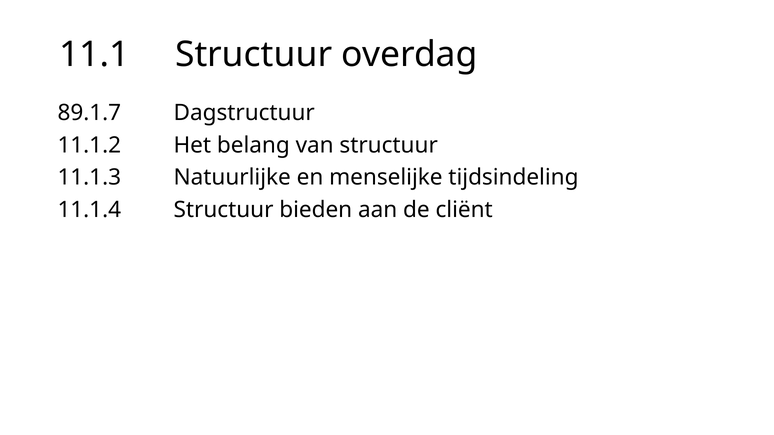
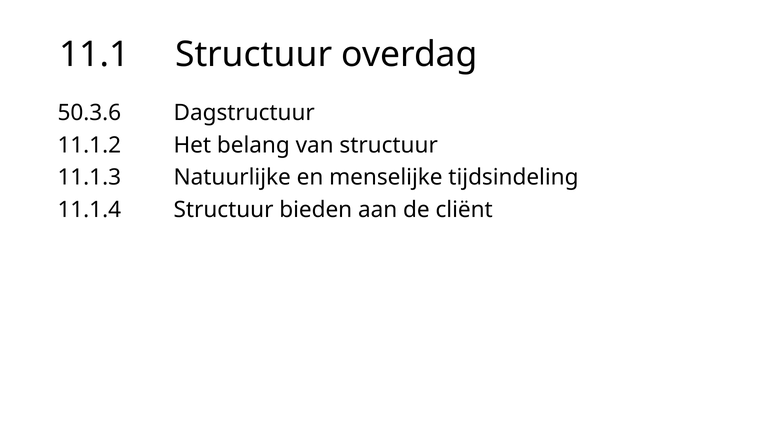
89.1.7: 89.1.7 -> 50.3.6 (89, 113)
